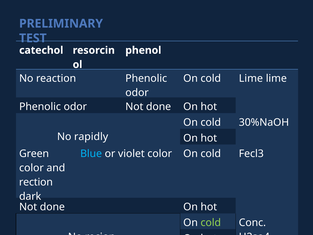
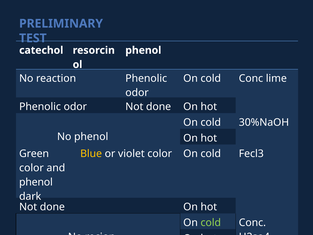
Lime: Lime -> Conc (251, 78)
No rapidly: rapidly -> phenol (91, 137)
Blue colour: light blue -> yellow (91, 154)
rection: rection -> phenol (36, 182)
